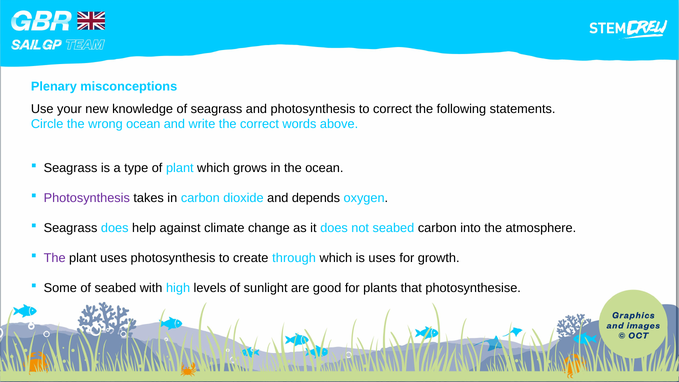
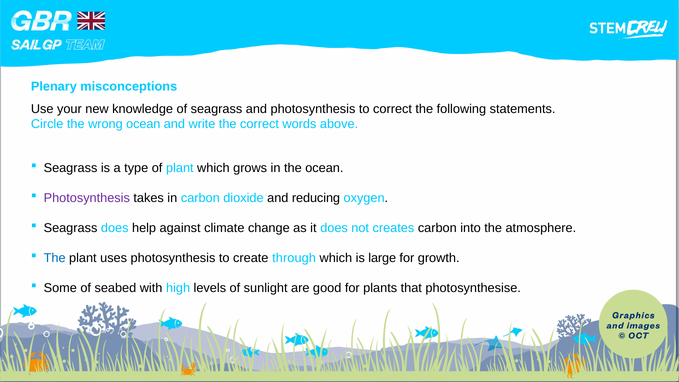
depends: depends -> reducing (316, 198)
not seabed: seabed -> creates (393, 228)
The colour: purple -> blue (55, 258)
is uses: uses -> large (382, 258)
